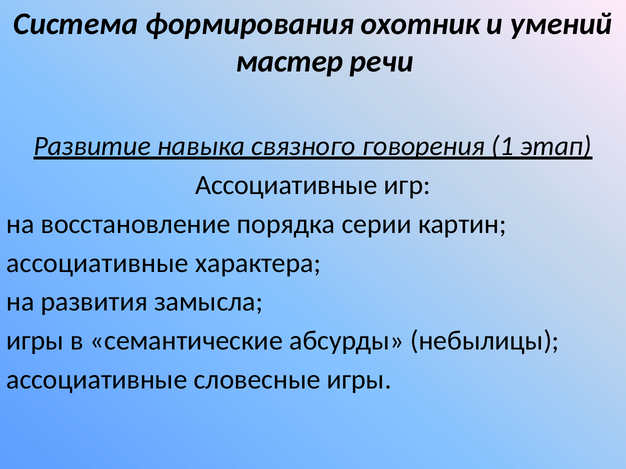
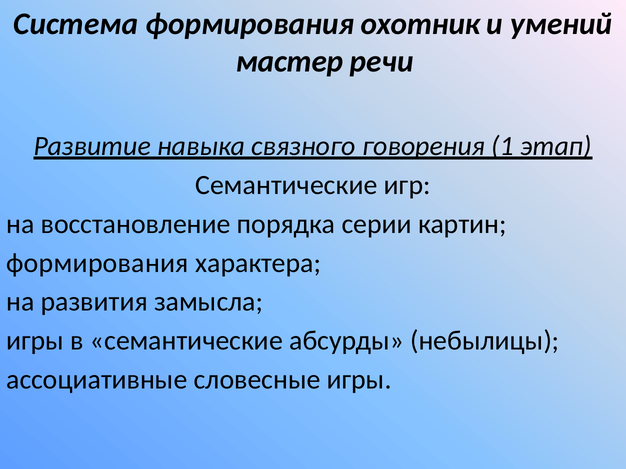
Ассоциативные: Ассоциативные -> Семантические (286, 185)
ассоциативные: ассоциативные -> формирования (97, 263)
